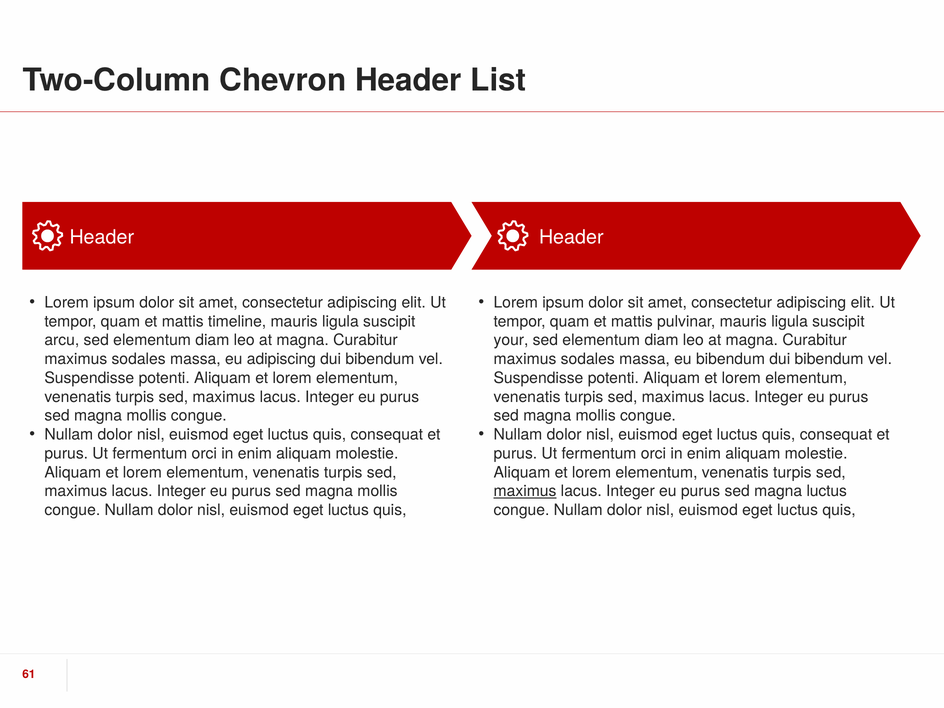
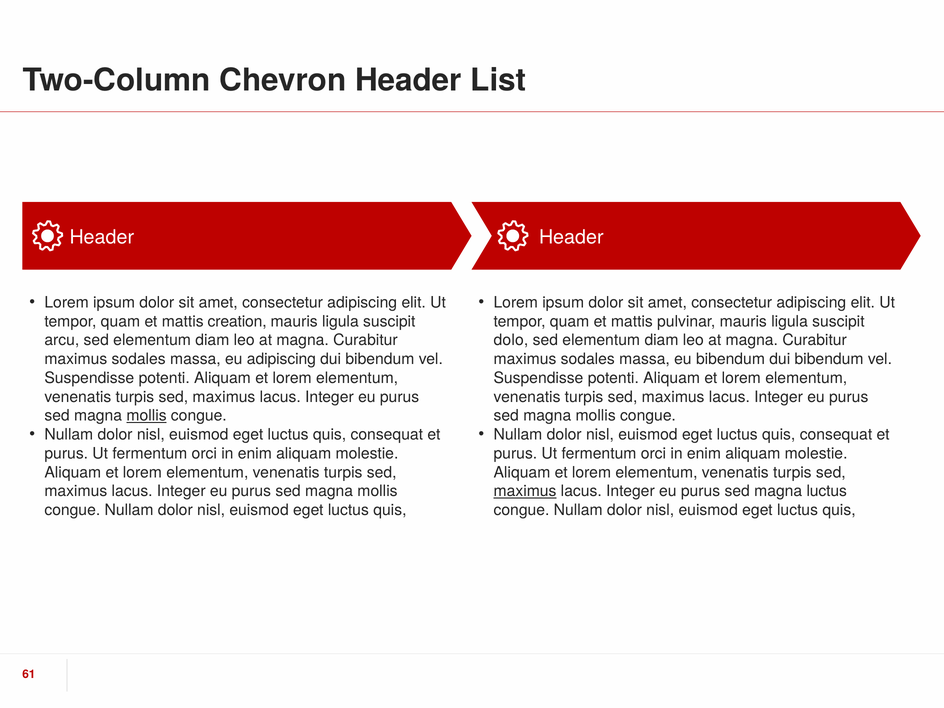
timeline: timeline -> creation (237, 321)
your: your -> dolo (511, 340)
mollis underline: none -> present (147, 416)
